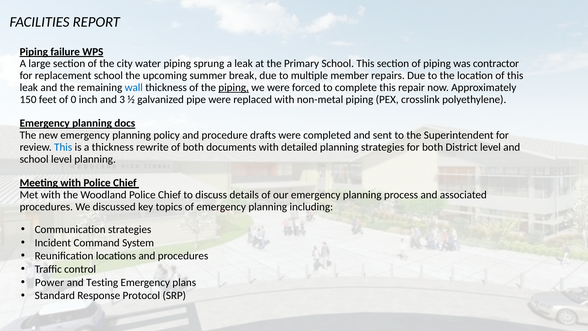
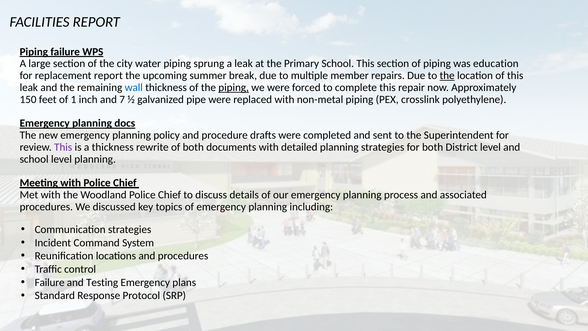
contractor: contractor -> education (496, 64)
replacement school: school -> report (108, 76)
the underline: none -> present (447, 76)
0: 0 -> 1 (74, 99)
3: 3 -> 7 (122, 99)
This colour: blue -> purple (63, 147)
Power: Power -> Failure (50, 282)
